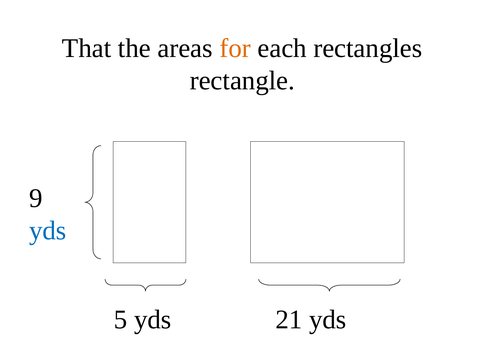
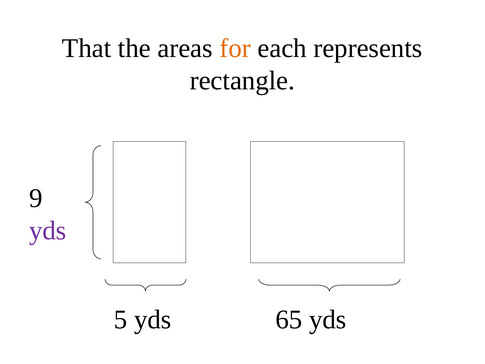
rectangles: rectangles -> represents (368, 48)
yds colour: blue -> purple (48, 231)
21: 21 -> 65 (289, 320)
